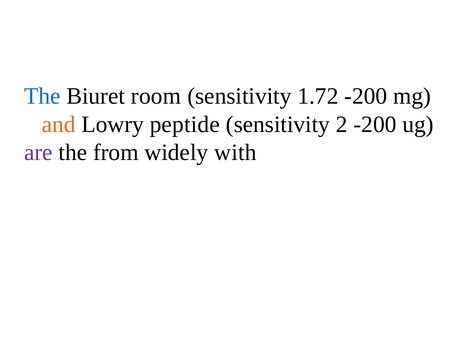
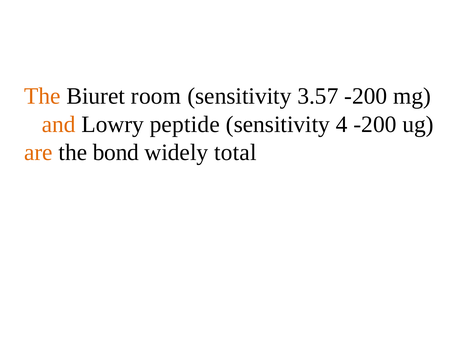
The colour: blue -> orange (42, 96)
1.72: 1.72 -> 3.57 (318, 96)
2: 2 -> 4 (342, 124)
are colour: purple -> orange (38, 152)
from: from -> bond (116, 152)
with: with -> total (235, 152)
